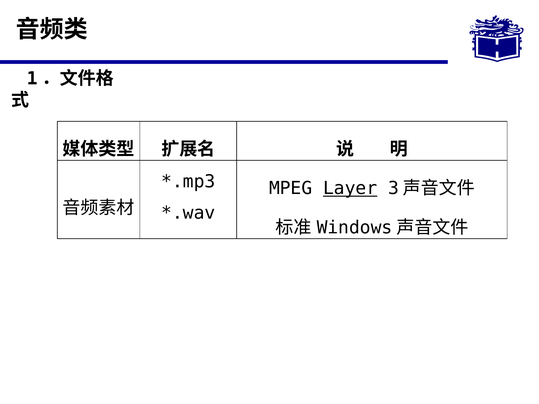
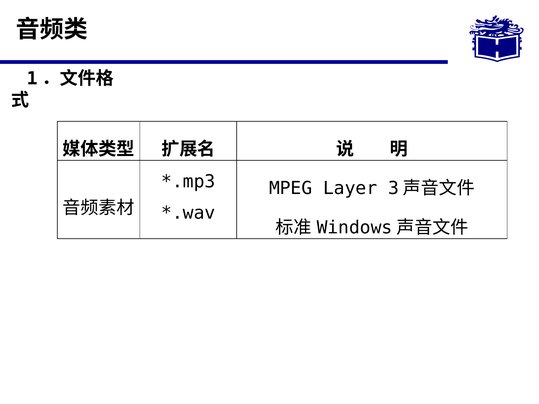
Layer underline: present -> none (350, 189)
